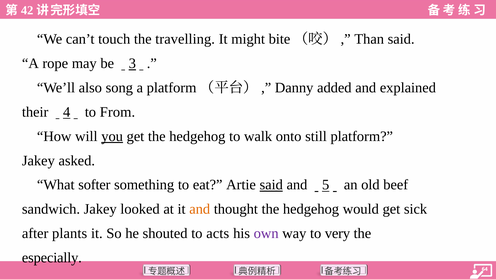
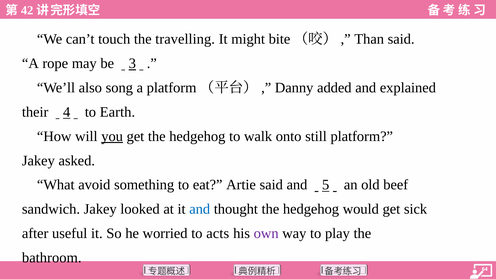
From: From -> Earth (117, 112)
softer: softer -> avoid (94, 185)
said underline: present -> none (271, 185)
and colour: orange -> blue (200, 209)
plants: plants -> useful (70, 233)
shouted: shouted -> worried (165, 233)
very: very -> play (337, 233)
especially: especially -> bathroom (52, 258)
